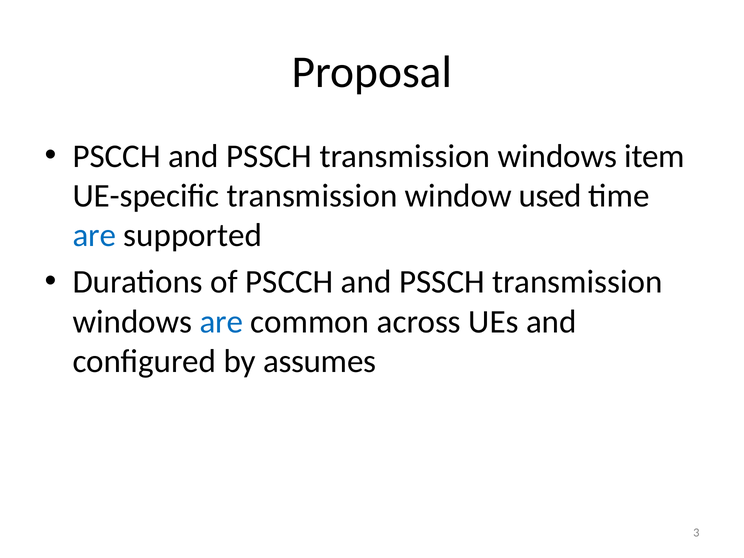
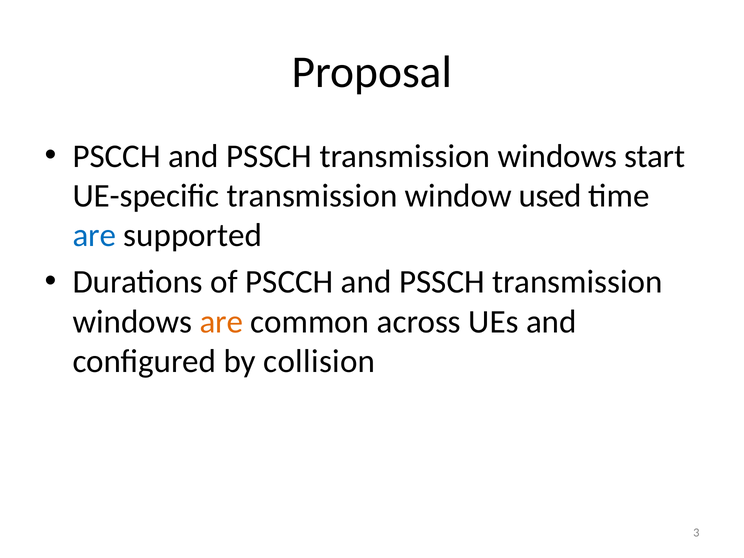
item: item -> start (655, 156)
are colour: blue -> orange (221, 322)
assumes: assumes -> collision (319, 361)
